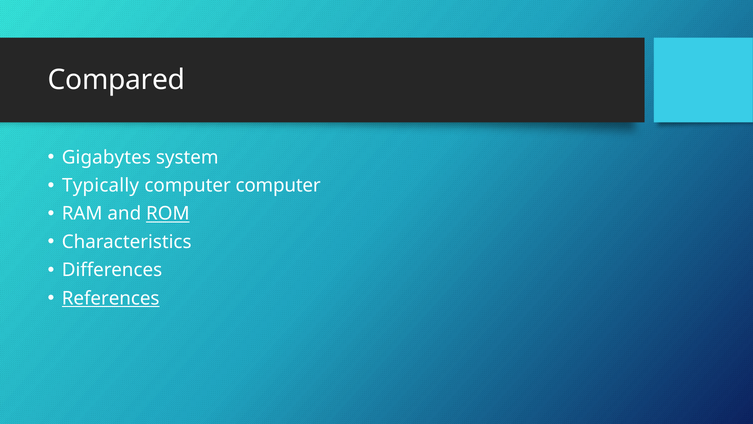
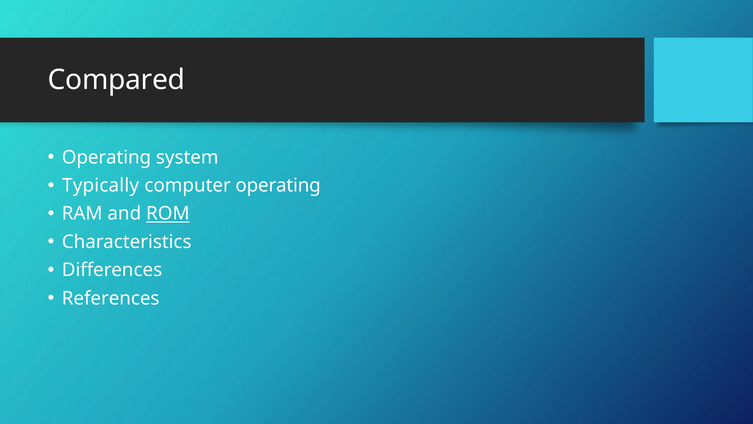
Gigabytes: Gigabytes -> Operating (106, 157)
computer computer: computer -> operating (278, 185)
References underline: present -> none (111, 298)
